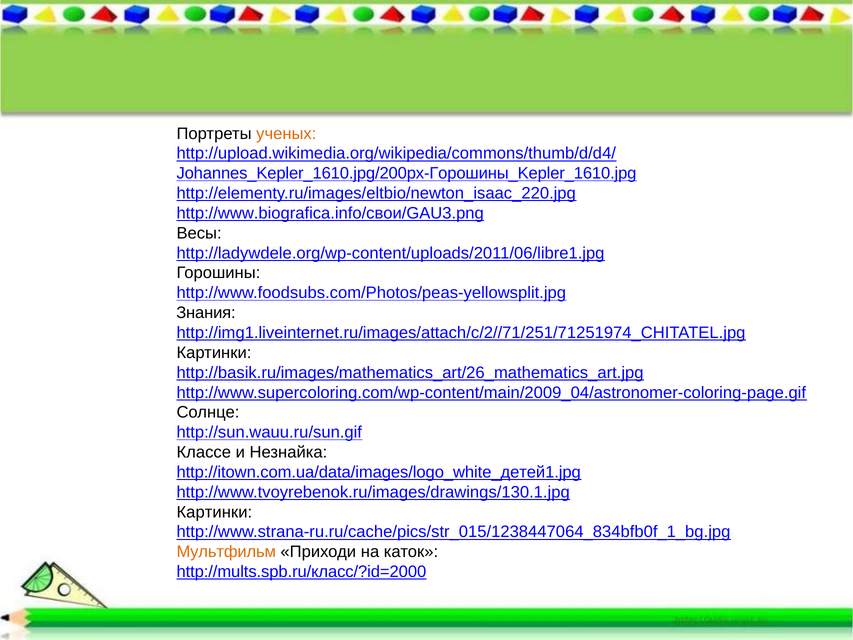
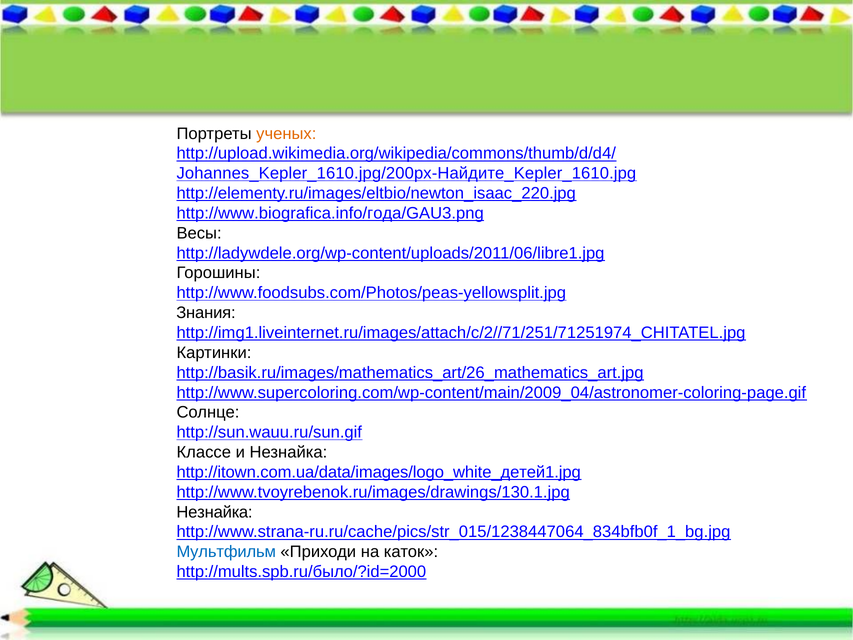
Johannes_Kepler_1610.jpg/200px-Горошины_Kepler_1610.jpg: Johannes_Kepler_1610.jpg/200px-Горошины_Kepler_1610.jpg -> Johannes_Kepler_1610.jpg/200px-Найдите_Kepler_1610.jpg (406, 173)
http://www.biografica.info/свои/GAU3.png: http://www.biografica.info/свои/GAU3.png -> http://www.biografica.info/года/GAU3.png (330, 213)
Картинки: Картинки -> Незнайка (214, 512)
Мультфильм colour: orange -> blue (226, 552)
http://mults.spb.ru/класс/?id=2000: http://mults.spb.ru/класс/?id=2000 -> http://mults.spb.ru/было/?id=2000 (301, 572)
